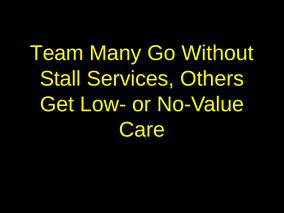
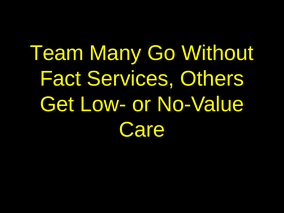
Stall: Stall -> Fact (60, 79)
